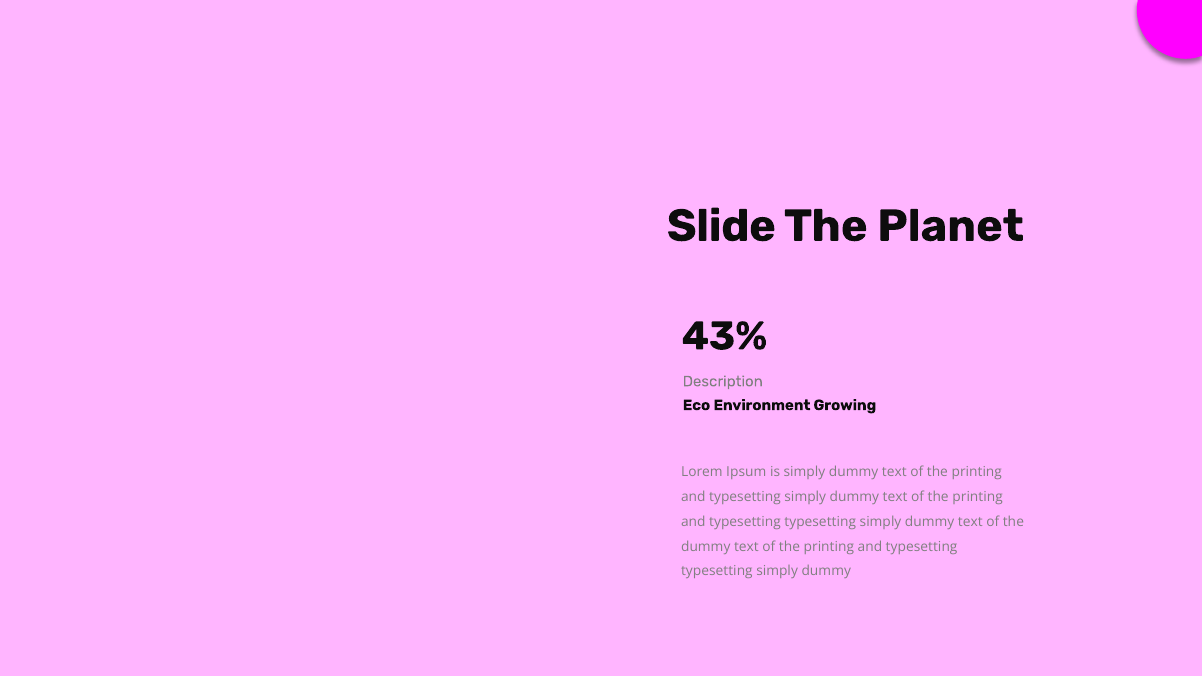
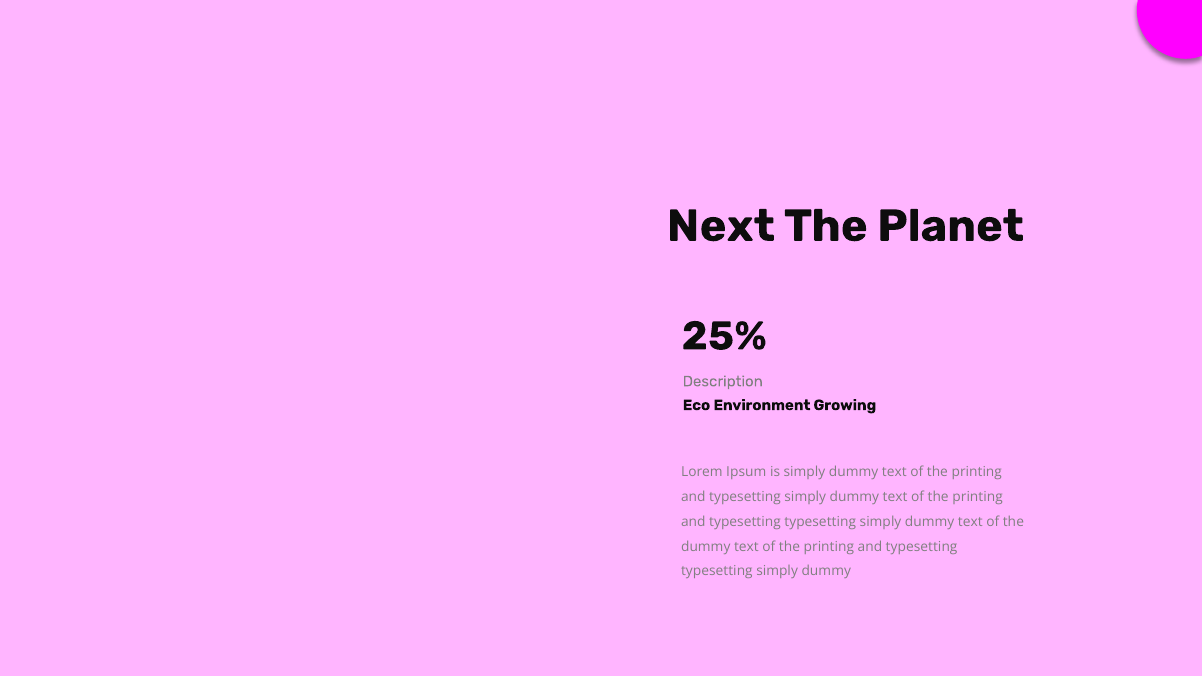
Slide: Slide -> Next (721, 226)
43%: 43% -> 25% (724, 336)
